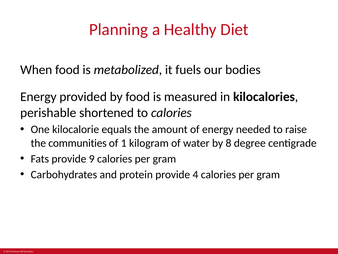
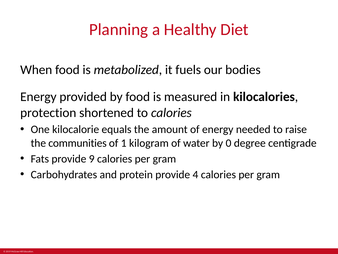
perishable: perishable -> protection (48, 112)
8: 8 -> 0 (228, 143)
